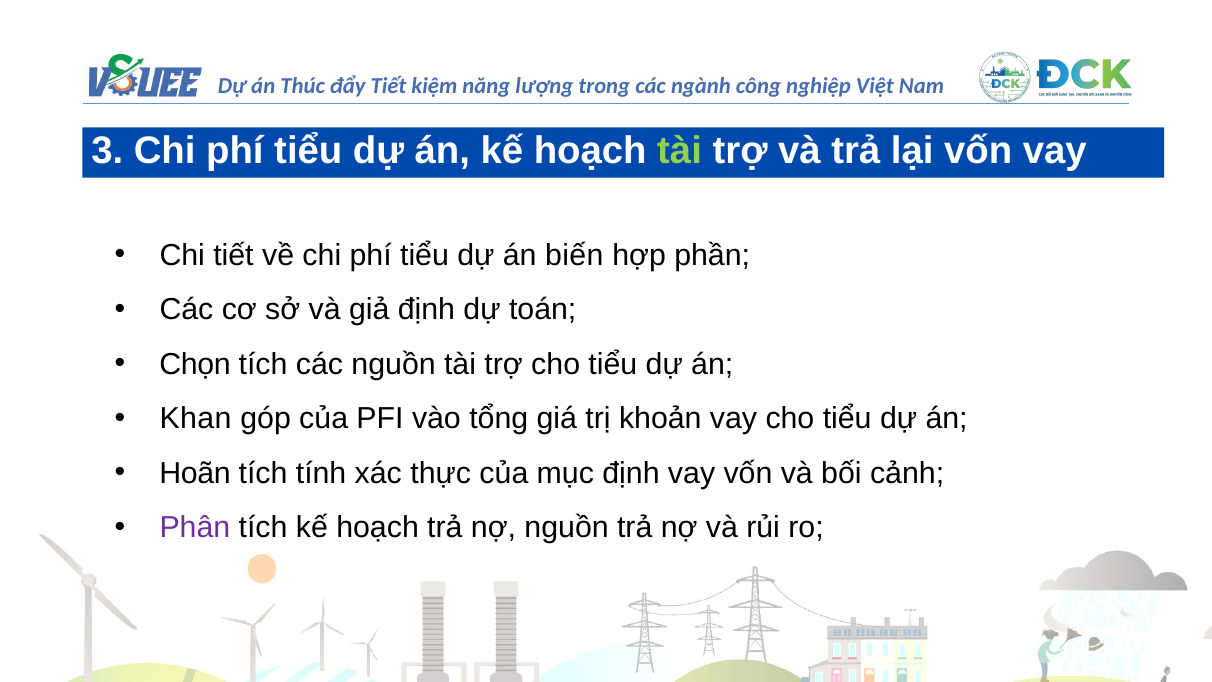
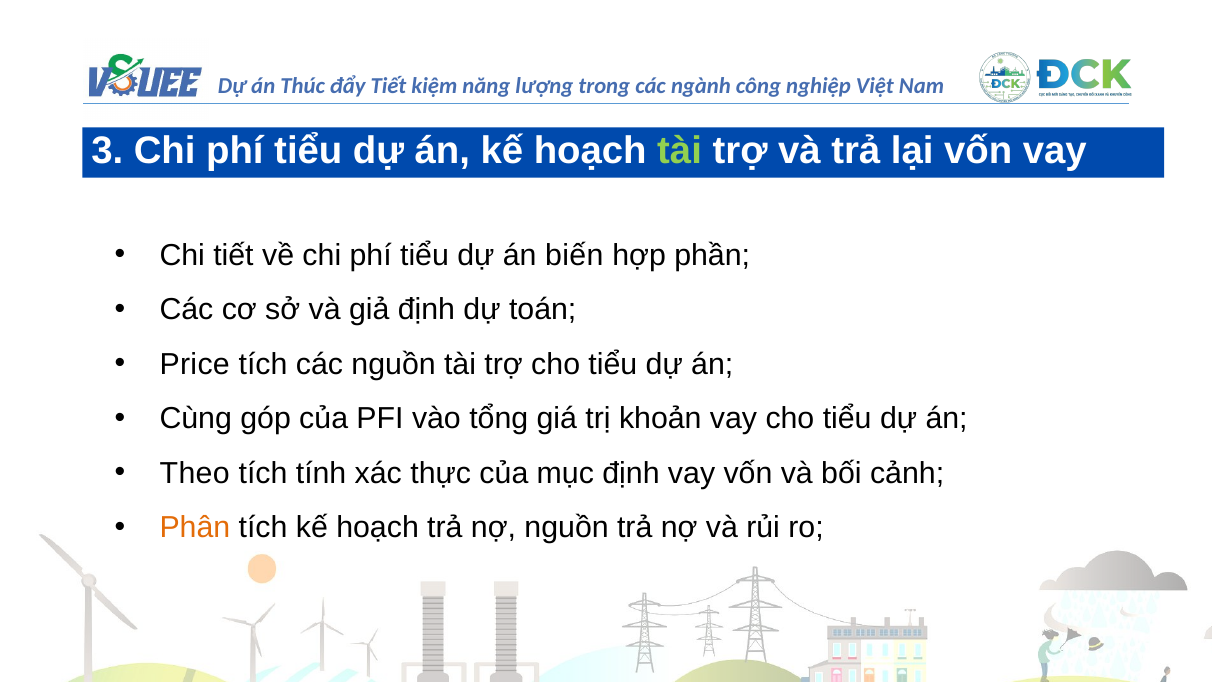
Chọn: Chọn -> Price (195, 364)
Khan: Khan -> Cùng (196, 419)
Hoãn: Hoãn -> Theo (195, 473)
Phân colour: purple -> orange (195, 528)
